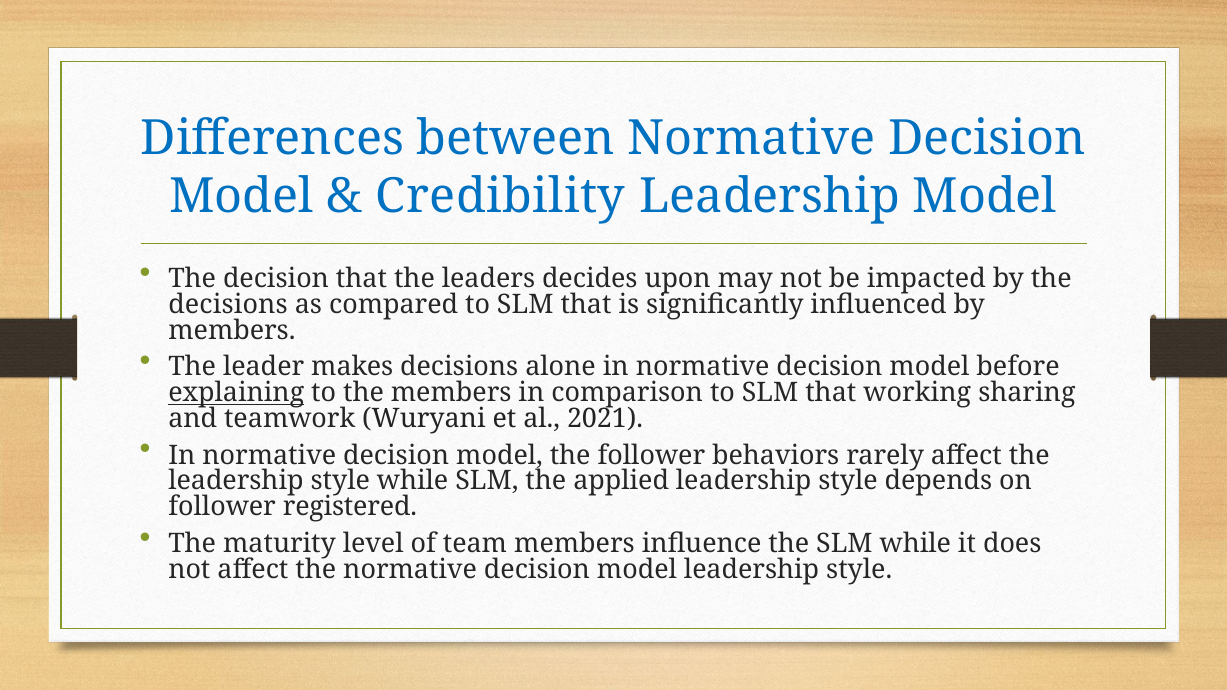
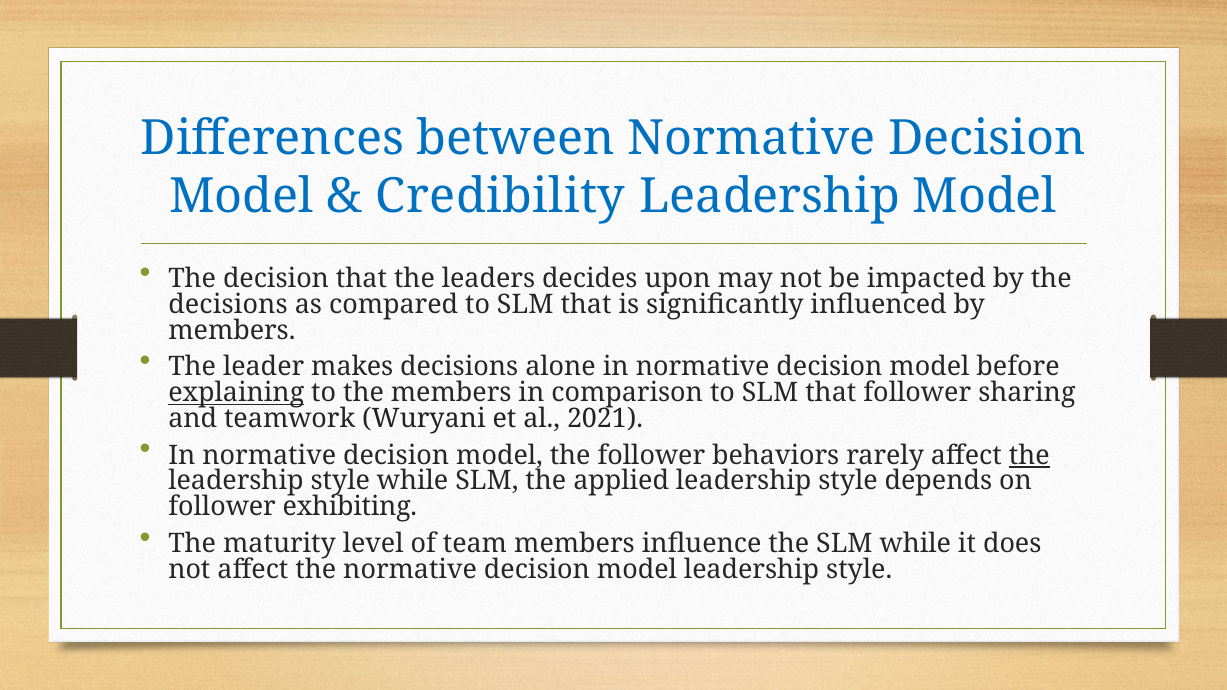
that working: working -> follower (917, 393)
the underline: none -> present (1029, 455)
registered: registered -> exhibiting (350, 507)
